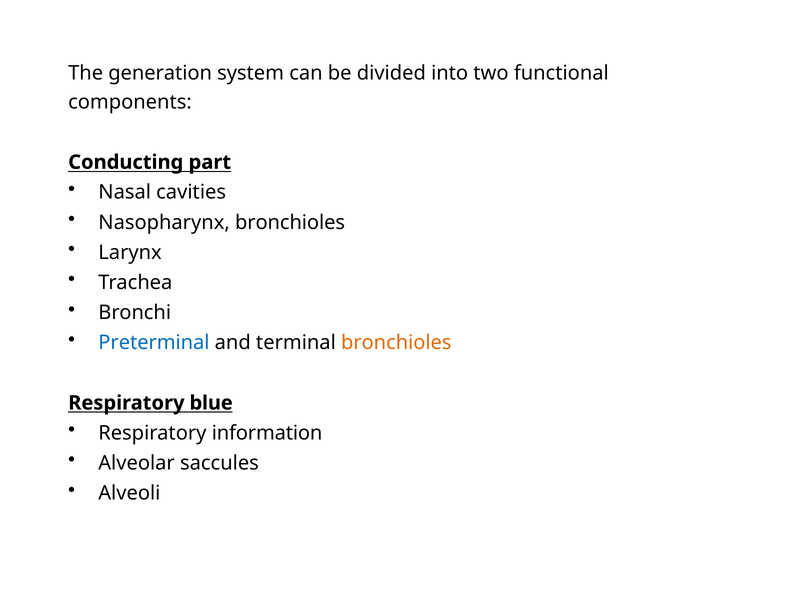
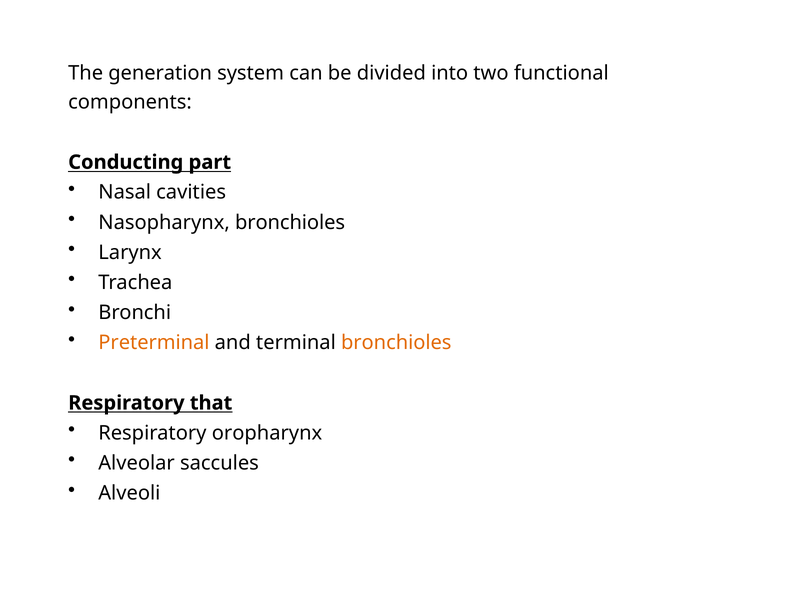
Preterminal colour: blue -> orange (154, 343)
blue: blue -> that (211, 403)
information: information -> oropharynx (267, 433)
